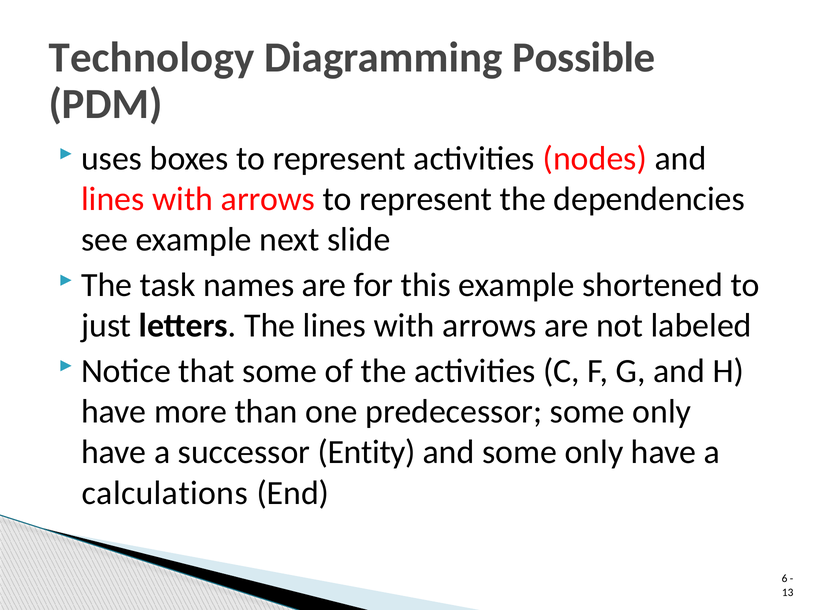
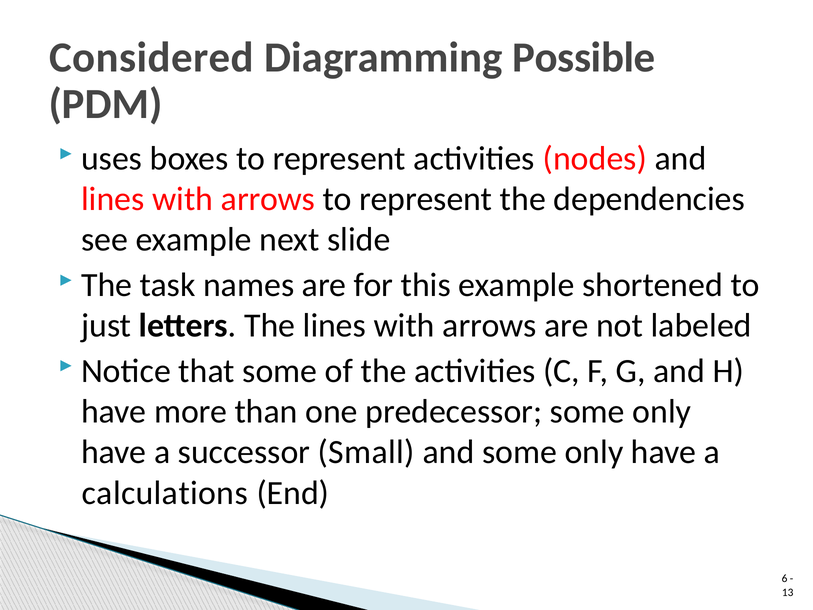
Technology: Technology -> Considered (151, 58)
Entity: Entity -> Small (366, 452)
